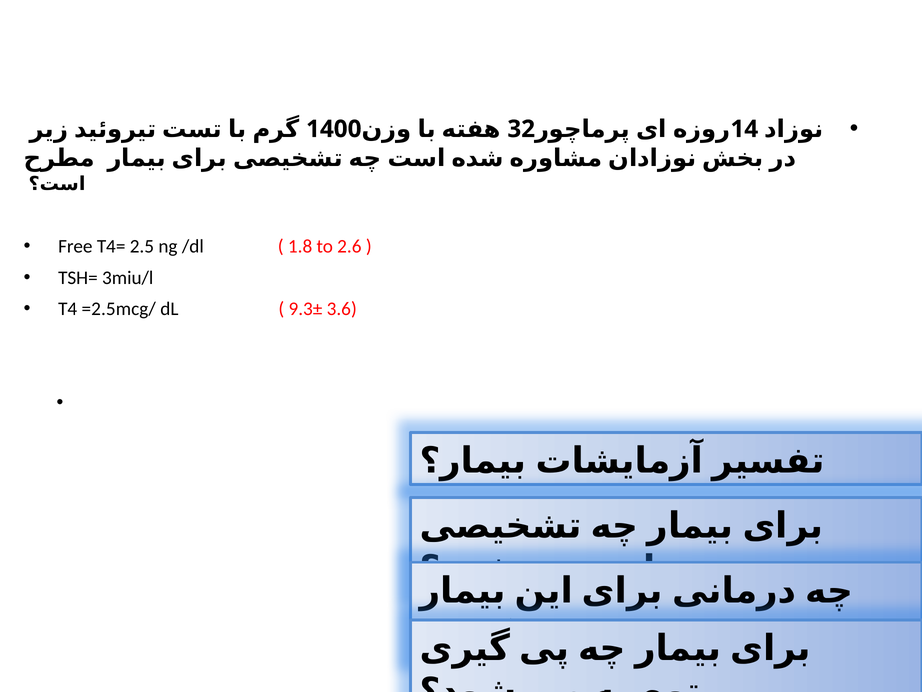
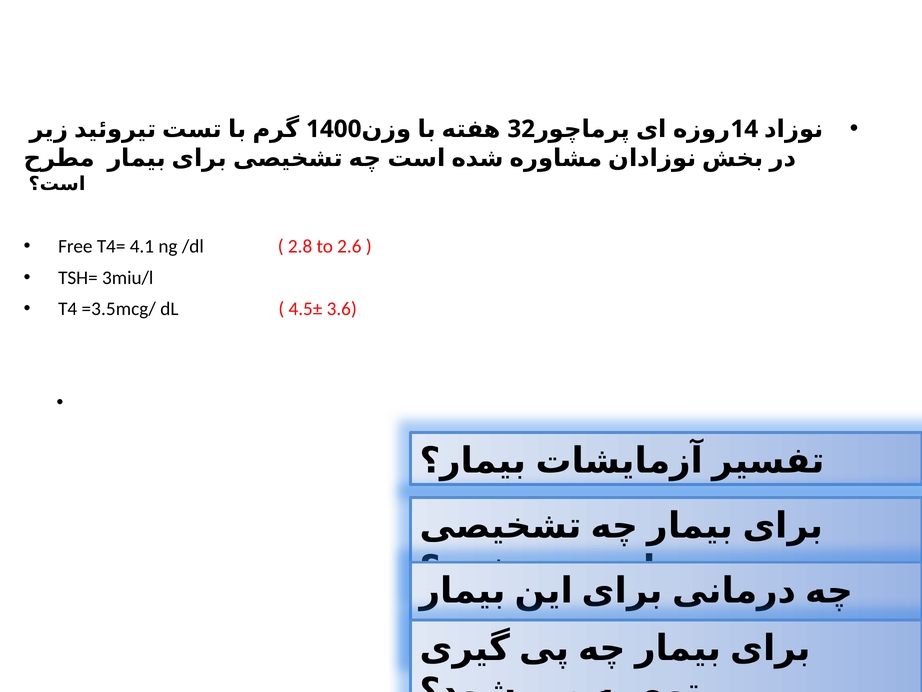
2.5: 2.5 -> 4.1 (142, 246)
1.8: 1.8 -> 2.8 (300, 246)
=2.5mcg/: =2.5mcg/ -> =3.5mcg/ (119, 309)
9.3±: 9.3± -> 4.5± (305, 309)
